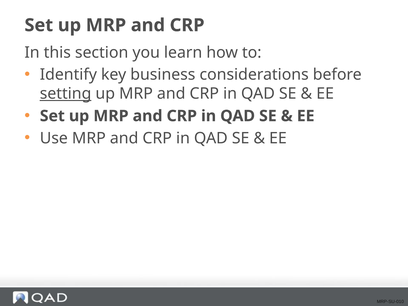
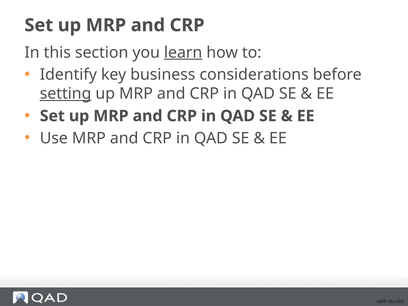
learn underline: none -> present (183, 52)
